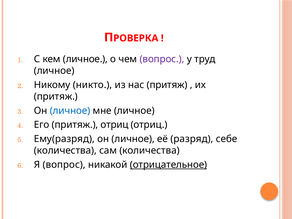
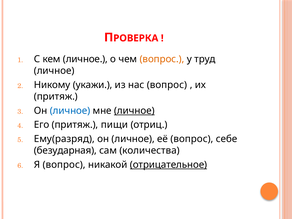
вопрос colour: purple -> orange (162, 59)
никто: никто -> укажи (93, 85)
нас притяж: притяж -> вопрос (167, 85)
личное underline: none -> present (134, 111)
притяж отриц: отриц -> пищи (114, 125)
её разряд: разряд -> вопрос (192, 139)
количества: количества -> безударная (65, 151)
